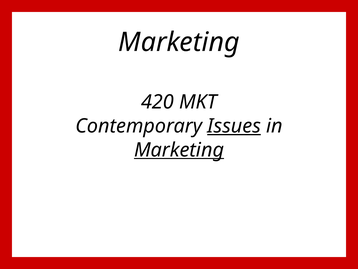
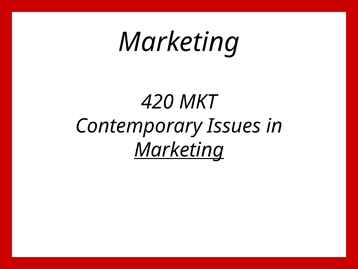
Issues underline: present -> none (234, 126)
